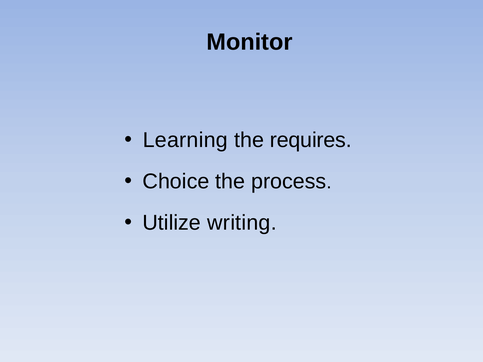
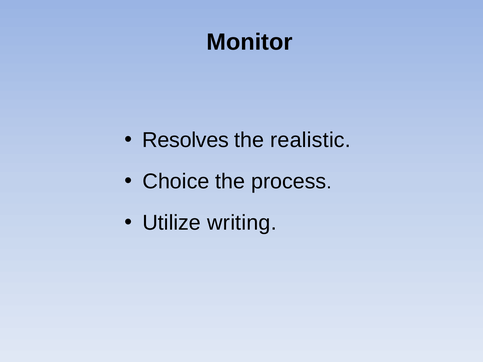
Learning: Learning -> Resolves (186, 140)
requires: requires -> realistic (311, 140)
